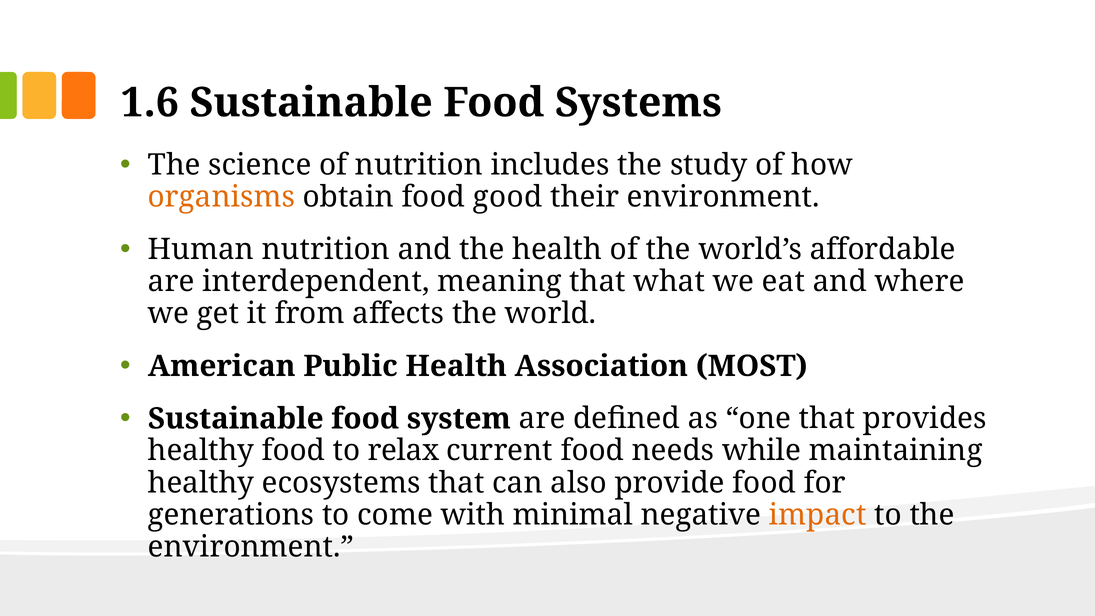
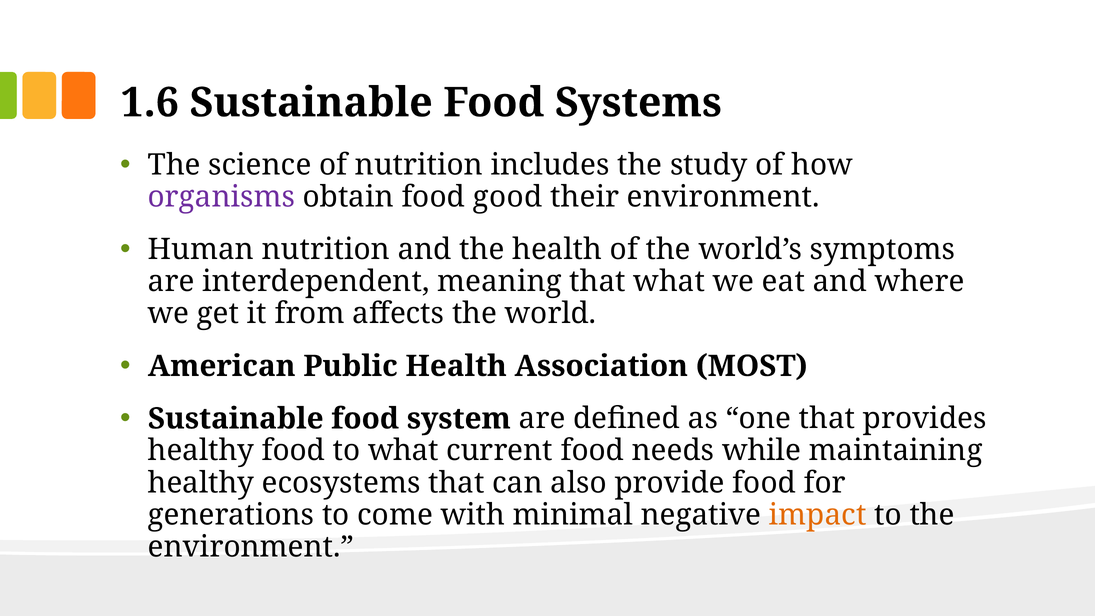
organisms colour: orange -> purple (221, 197)
affordable: affordable -> symptoms (882, 250)
to relax: relax -> what (403, 451)
